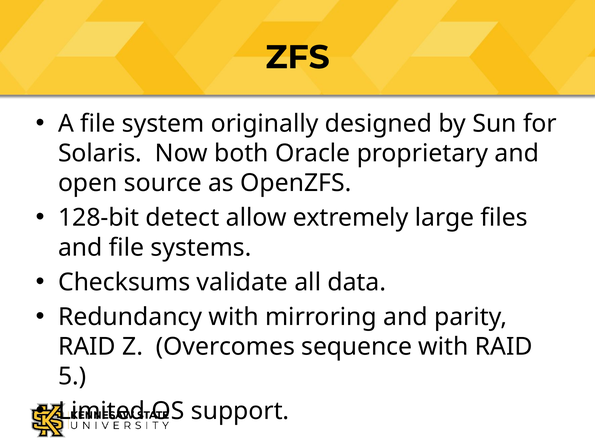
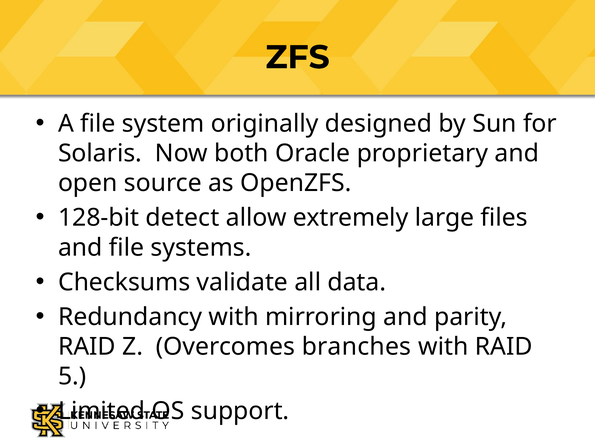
sequence: sequence -> branches (356, 347)
